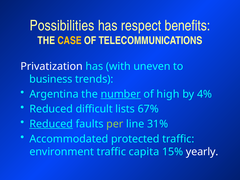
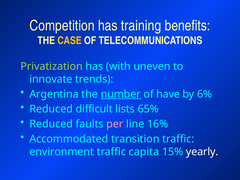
Possibilities: Possibilities -> Competition (62, 26)
respect: respect -> training (141, 26)
Privatization colour: white -> light green (52, 66)
business: business -> innovate (51, 79)
high: high -> have (168, 94)
4%: 4% -> 6% (204, 94)
67%: 67% -> 65% (148, 109)
Reduced underline: present -> none (51, 124)
per colour: light green -> pink (115, 124)
31%: 31% -> 16% (158, 124)
protected: protected -> transition (135, 139)
